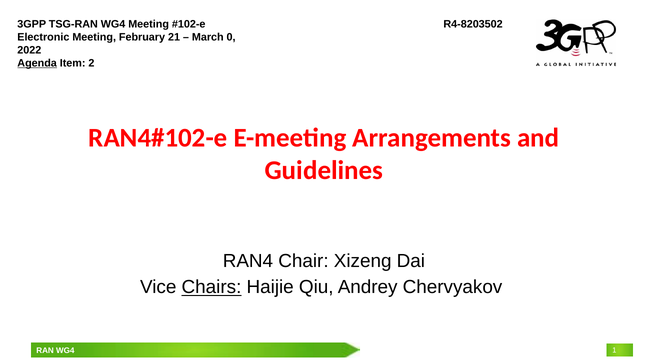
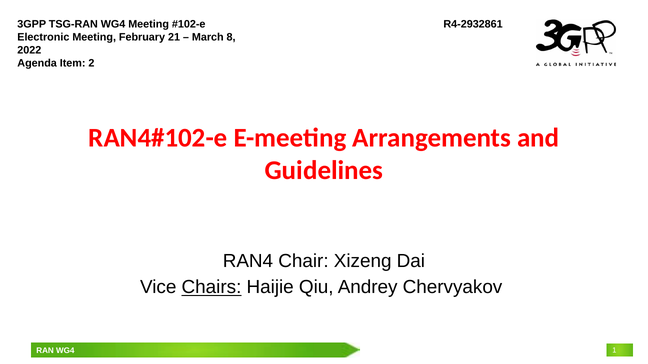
R4-8203502: R4-8203502 -> R4-2932861 (473, 24)
0: 0 -> 8 (231, 37)
Agenda underline: present -> none (37, 63)
